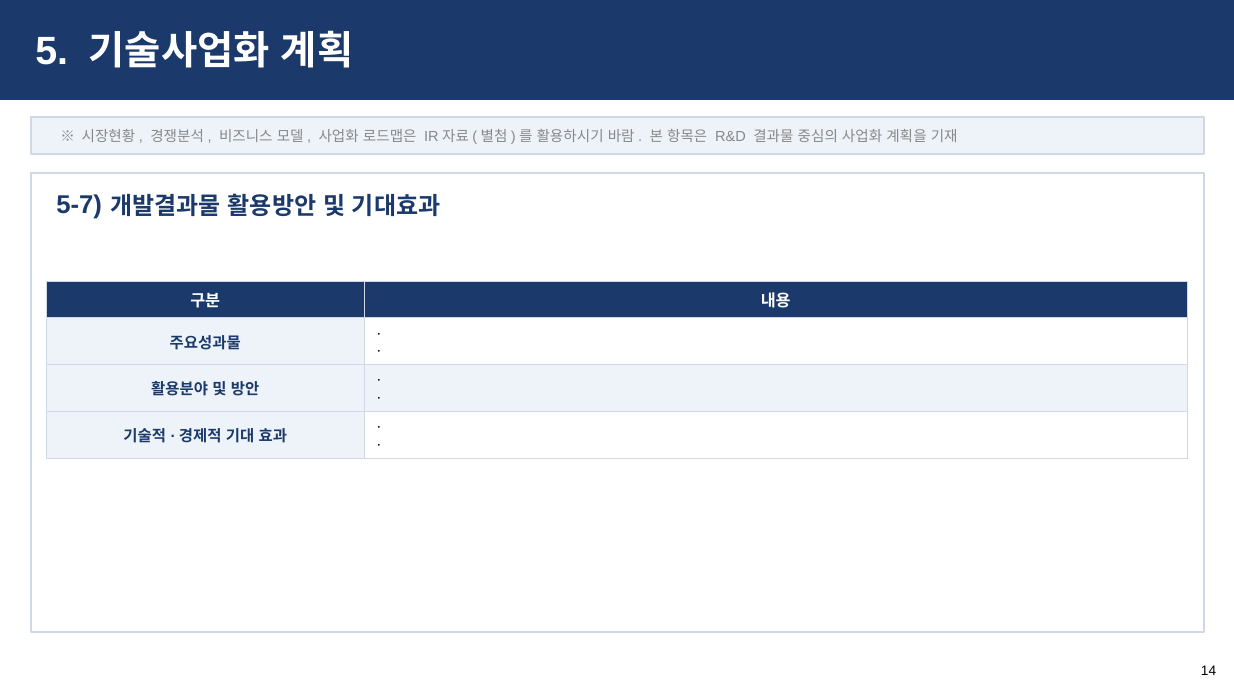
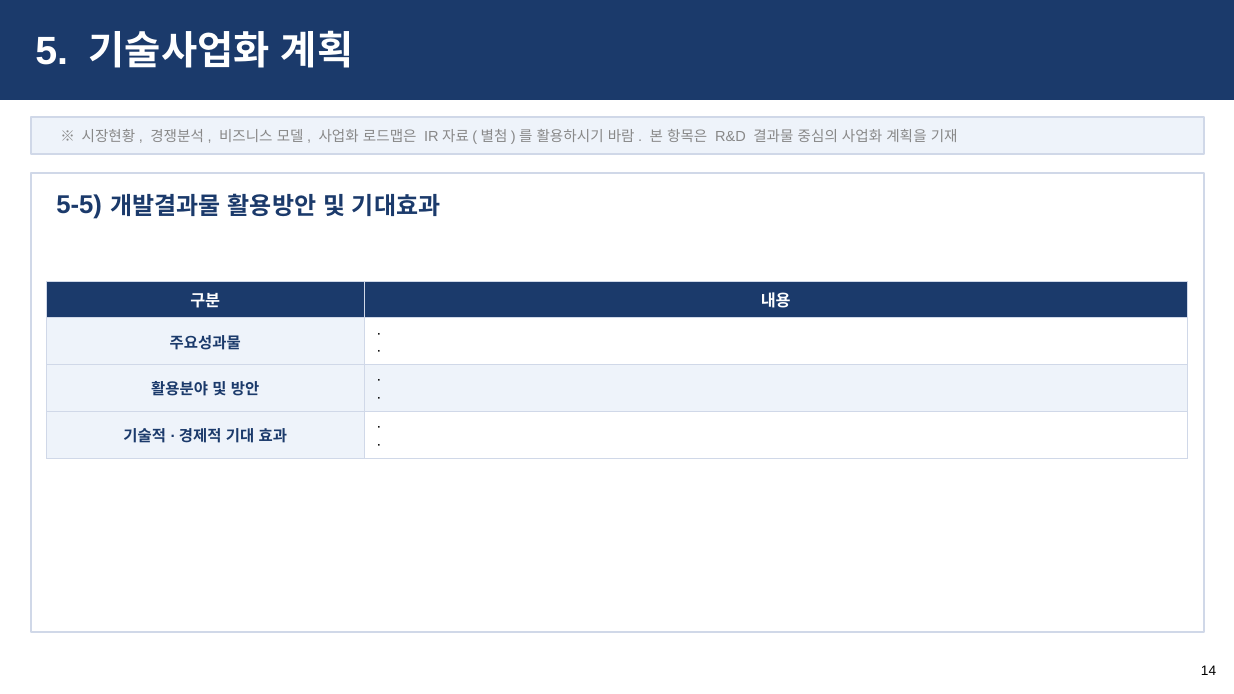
5-7: 5-7 -> 5-5 (79, 205)
